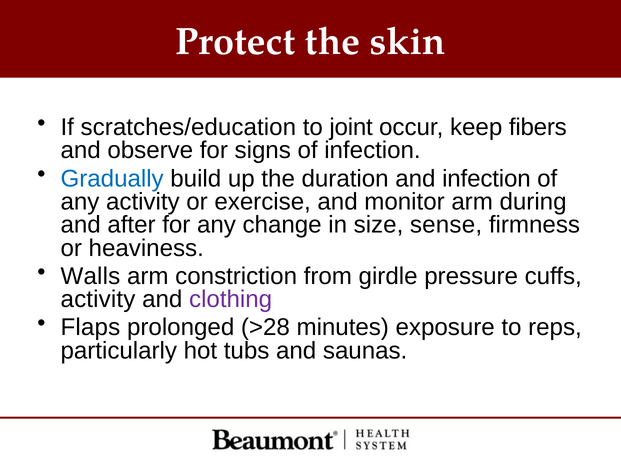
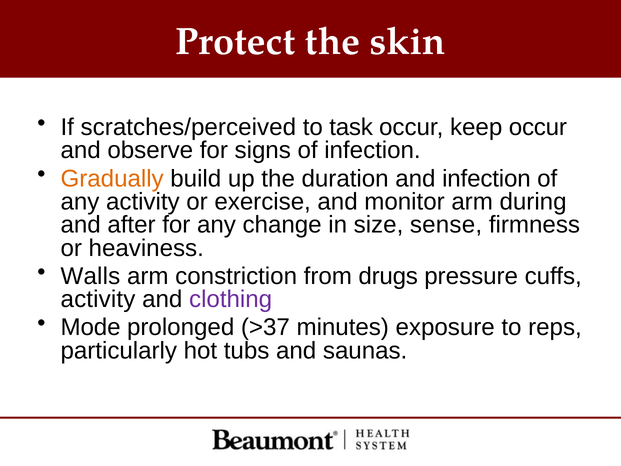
scratches/education: scratches/education -> scratches/perceived (188, 127)
joint: joint -> task (351, 127)
keep fibers: fibers -> occur (538, 127)
Gradually colour: blue -> orange (112, 178)
girdle: girdle -> drugs (388, 276)
Flaps: Flaps -> Mode (91, 327)
>28: >28 -> >37 (265, 327)
